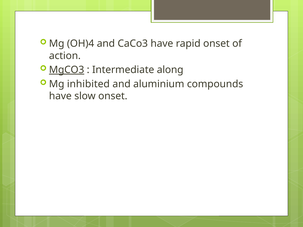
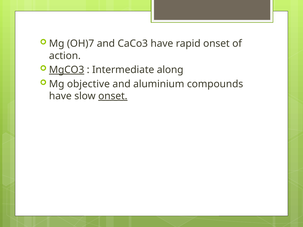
OH)4: OH)4 -> OH)7 (81, 44)
inhibited: inhibited -> objective (88, 84)
onset underline: none -> present (113, 96)
